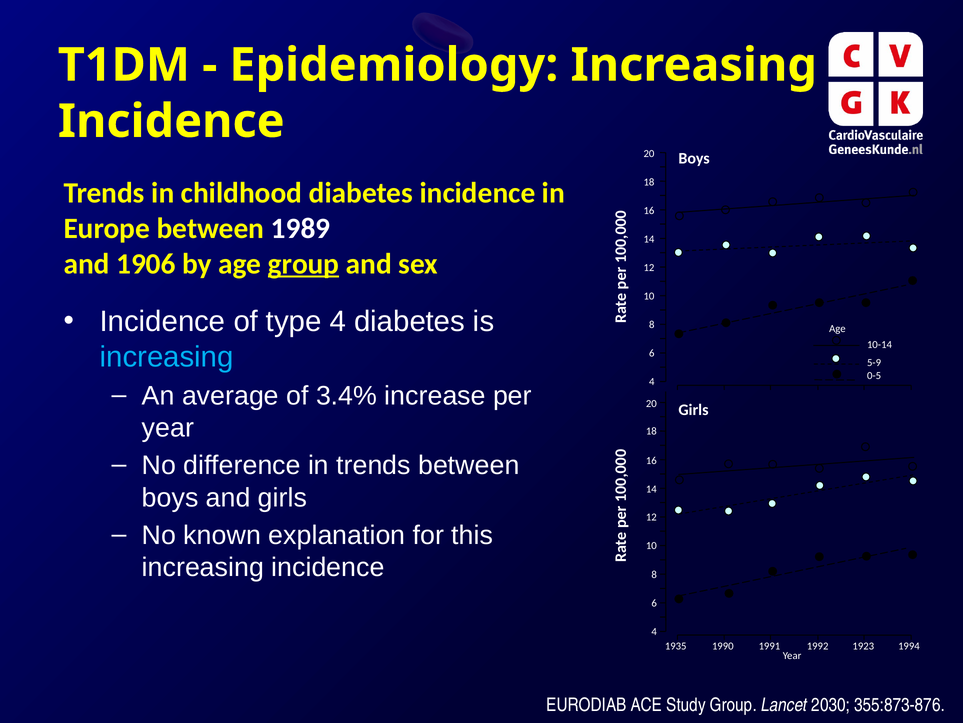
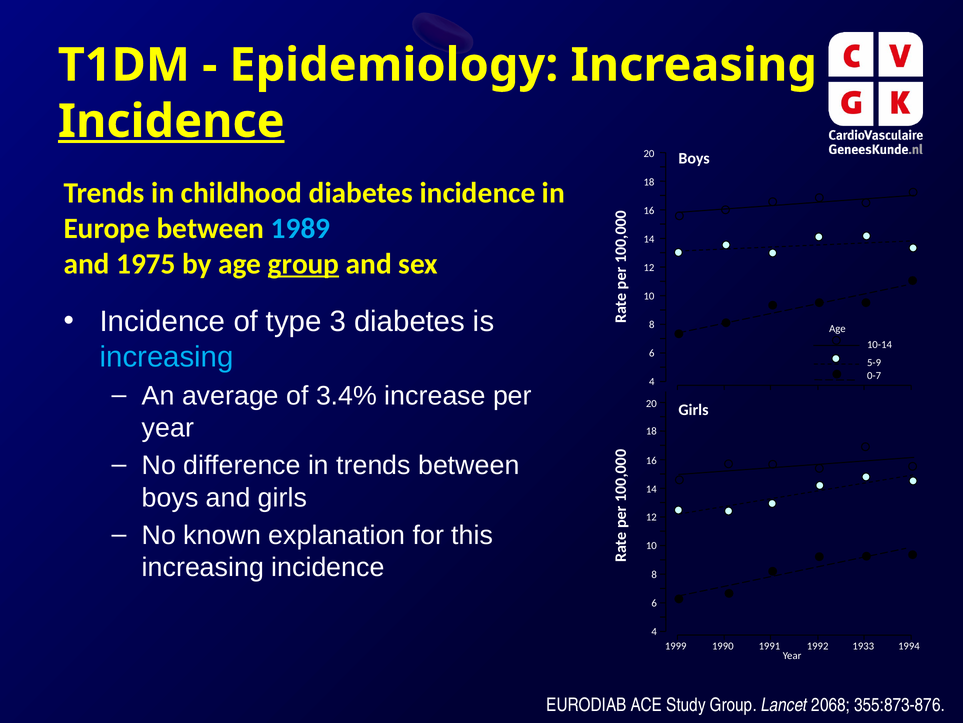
Incidence underline: none -> present (171, 121)
1989 colour: white -> light blue (301, 228)
1906: 1906 -> 1975 (146, 264)
type 4: 4 -> 3 (338, 321)
0-5: 0-5 -> 0-7 (874, 375)
1935: 1935 -> 1999 (676, 646)
1923: 1923 -> 1933 (863, 646)
2030: 2030 -> 2068 (831, 704)
